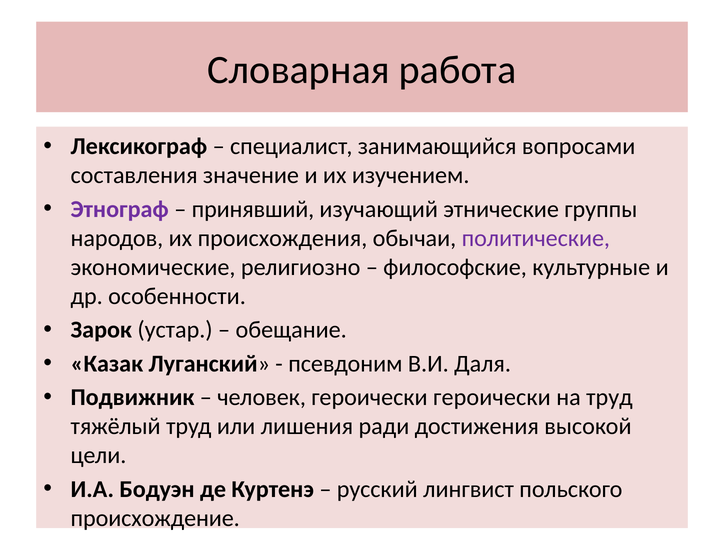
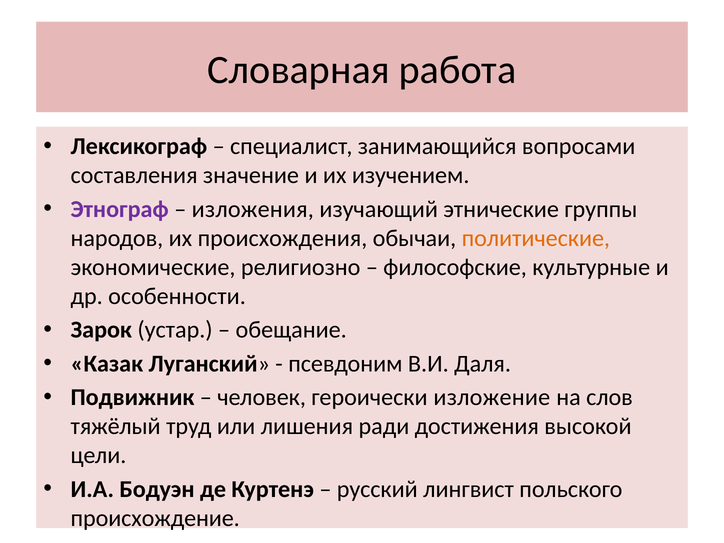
принявший: принявший -> изложения (253, 209)
политические colour: purple -> orange (536, 238)
героически героически: героически -> изложение (492, 397)
на труд: труд -> слов (609, 397)
